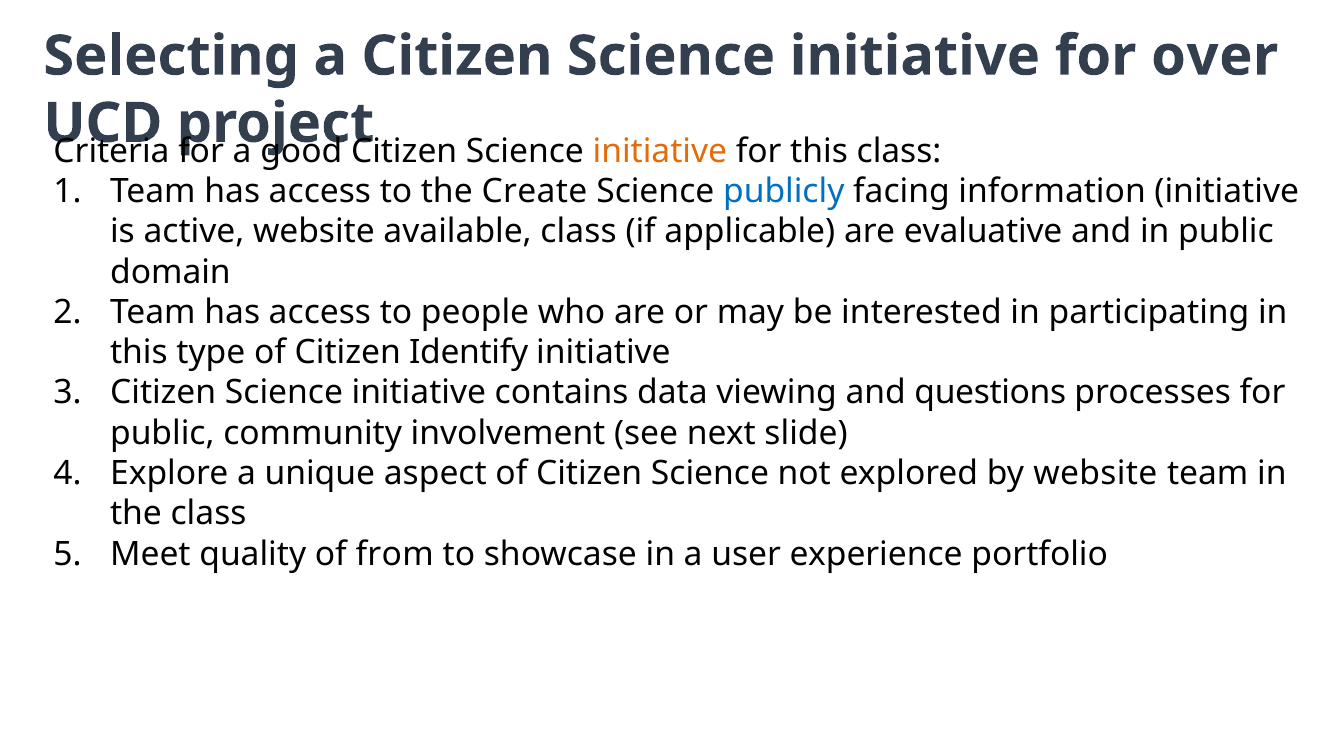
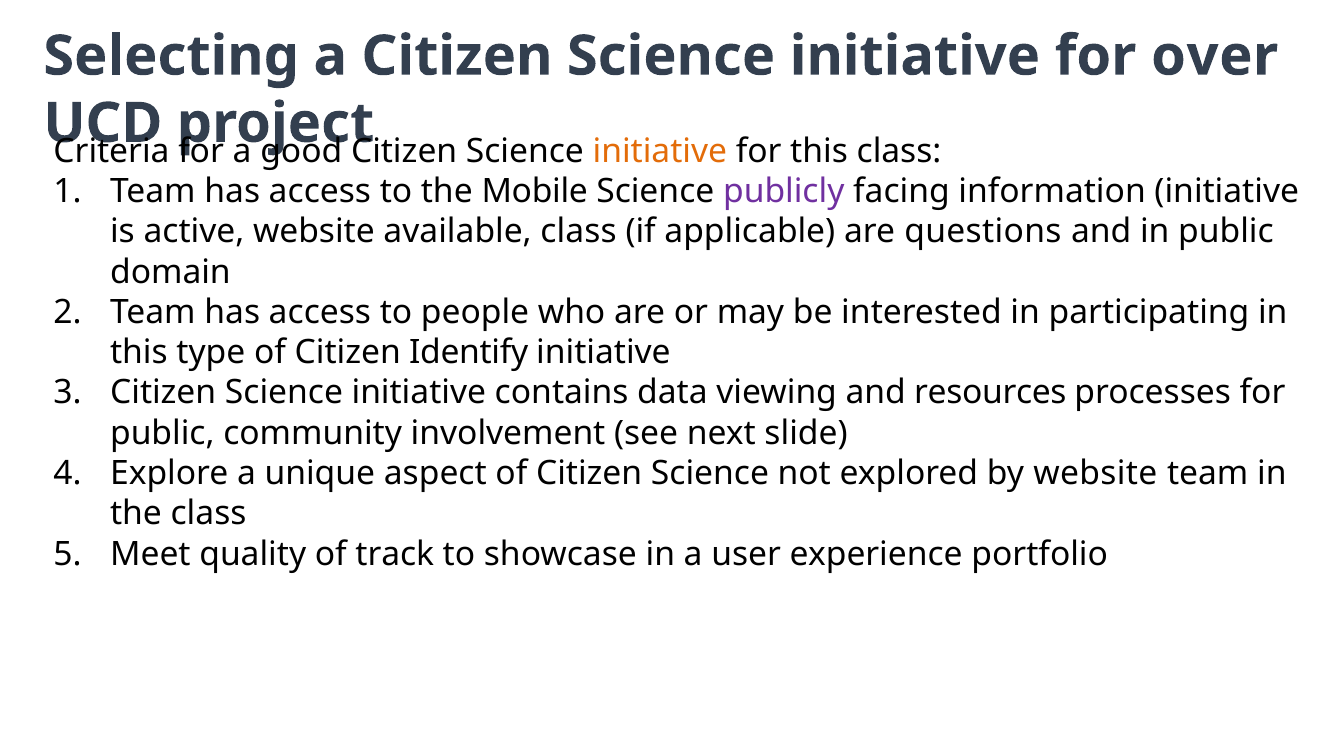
Create: Create -> Mobile (535, 191)
publicly colour: blue -> purple (784, 191)
evaluative: evaluative -> questions (983, 232)
questions: questions -> resources (990, 393)
from: from -> track (395, 554)
